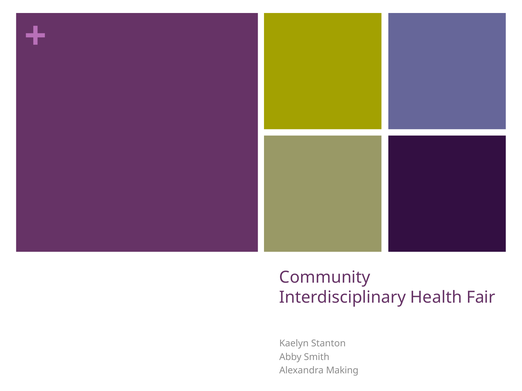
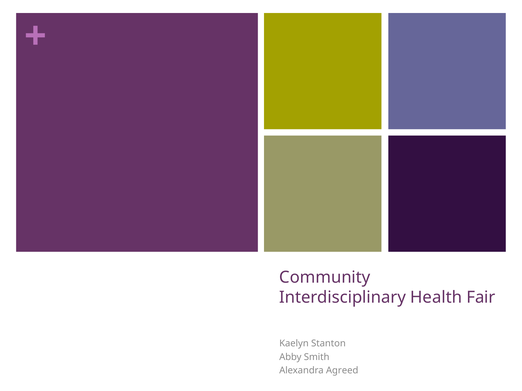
Making: Making -> Agreed (342, 371)
